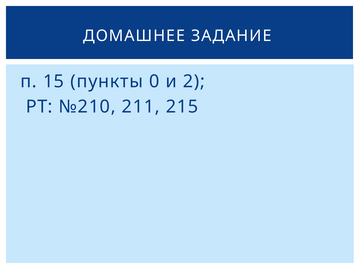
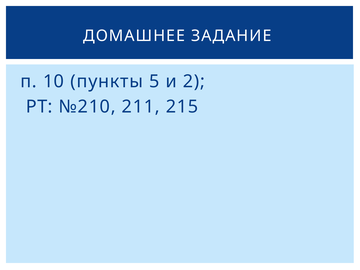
15: 15 -> 10 (54, 82)
0: 0 -> 5 (154, 82)
